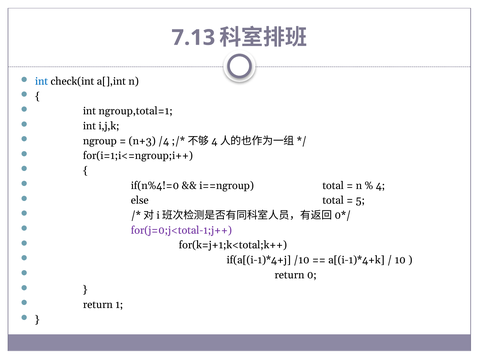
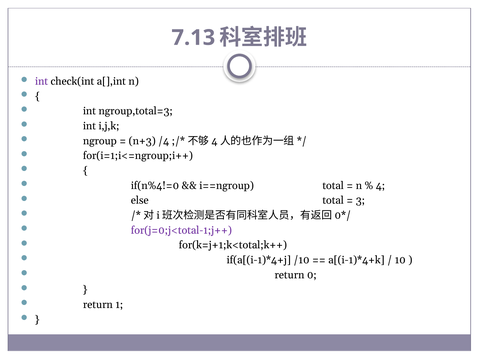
int colour: blue -> purple (42, 81)
ngroup,total=1: ngroup,total=1 -> ngroup,total=3 (136, 111)
5: 5 -> 3 (360, 201)
